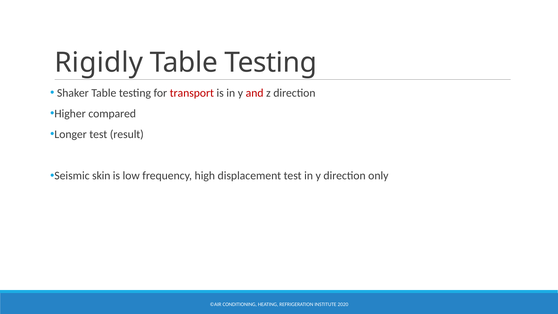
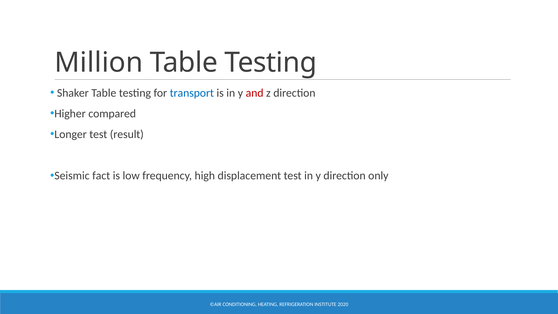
Rigidly: Rigidly -> Million (99, 63)
transport colour: red -> blue (192, 93)
skin: skin -> fact (101, 176)
